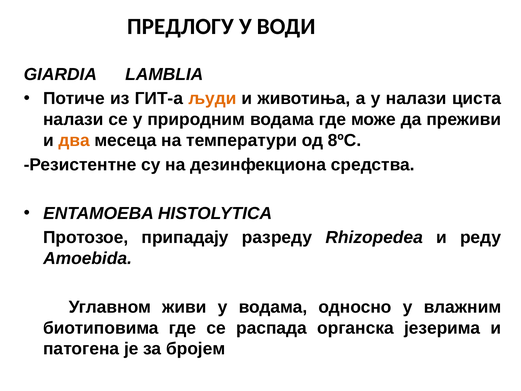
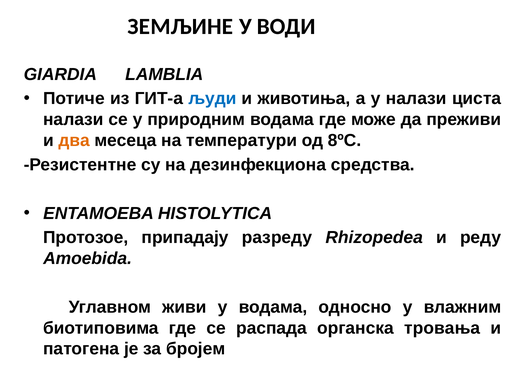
ПРЕДЛОГУ: ПРЕДЛОГУ -> ЗЕМЉИНЕ (180, 26)
људи colour: orange -> blue (212, 99)
језерима: језерима -> тровања (442, 328)
